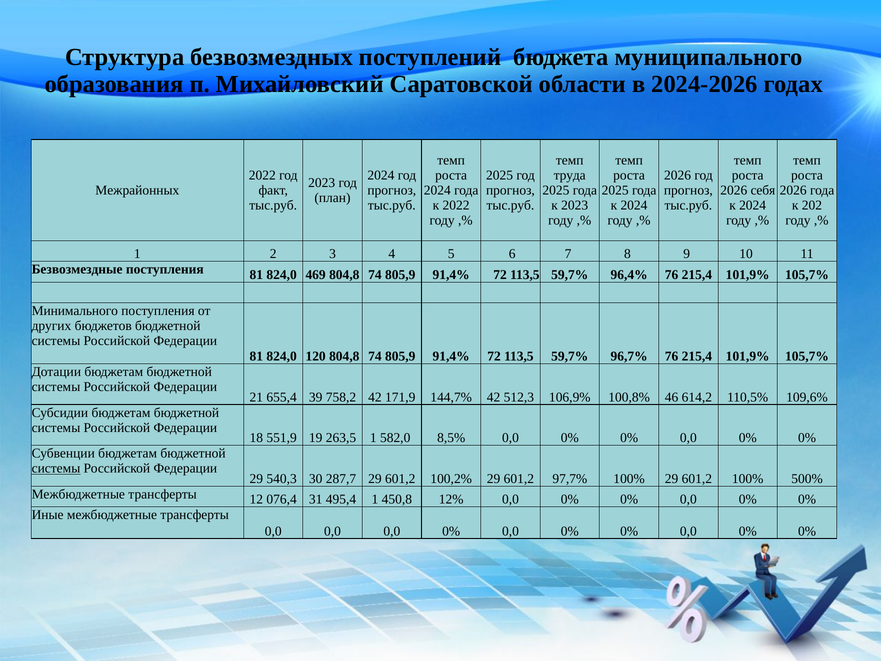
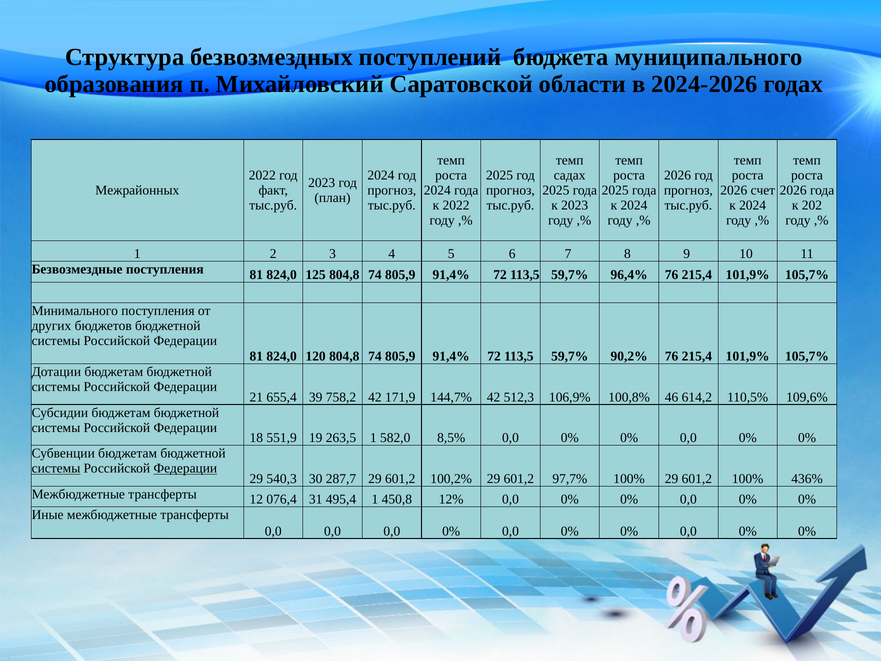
труда: труда -> садах (570, 175)
себя: себя -> счет (763, 190)
469: 469 -> 125 (316, 275)
96,7%: 96,7% -> 90,2% (629, 356)
Федерации underline: none -> present (185, 468)
500%: 500% -> 436% (807, 479)
